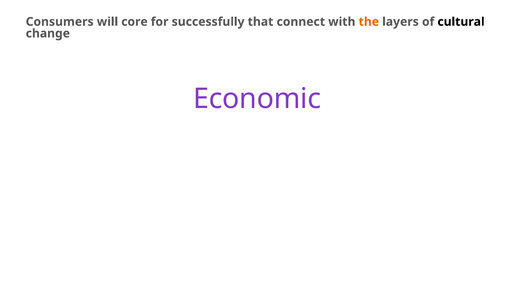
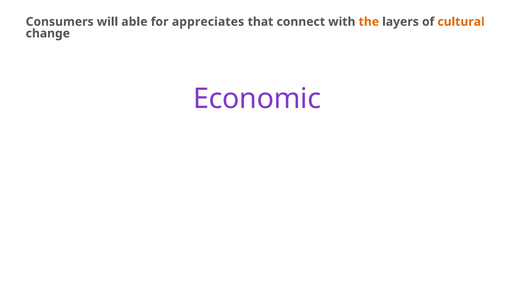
core: core -> able (134, 22)
successfully: successfully -> appreciates (208, 22)
cultural colour: black -> orange (461, 22)
